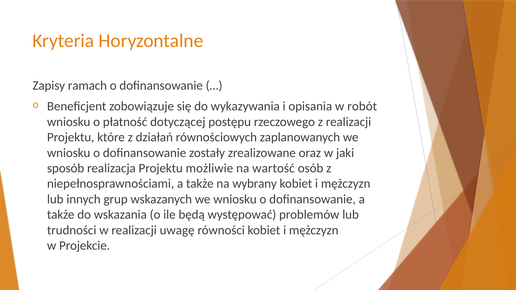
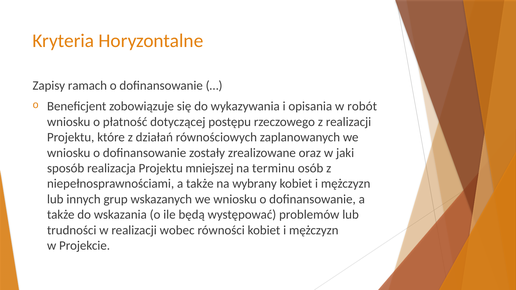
możliwie: możliwie -> mniejszej (210, 168)
wartość: wartość -> terminu (273, 168)
uwagę: uwagę -> wobec (177, 230)
